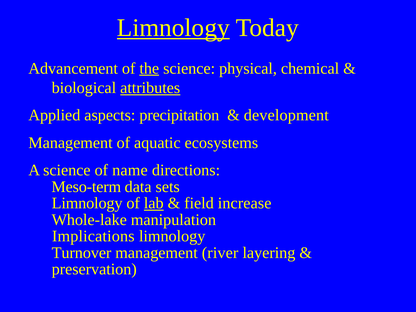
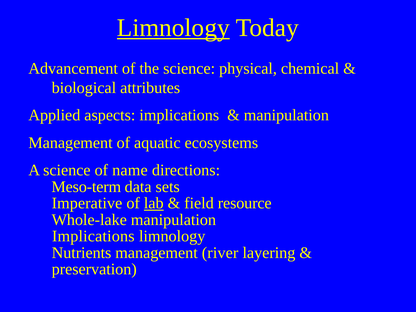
the underline: present -> none (149, 68)
attributes underline: present -> none (150, 88)
aspects precipitation: precipitation -> implications (179, 115)
development: development -> manipulation (286, 115)
Limnology: Limnology -> Imperative (87, 203)
increase: increase -> resource (245, 203)
Turnover: Turnover -> Nutrients (82, 253)
